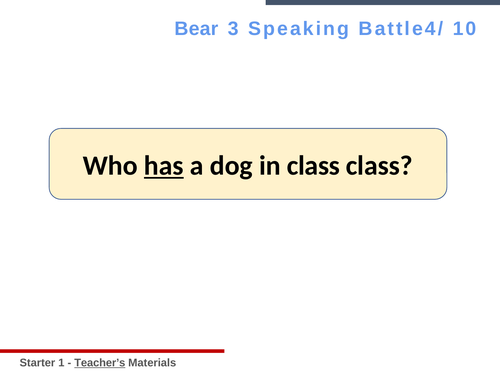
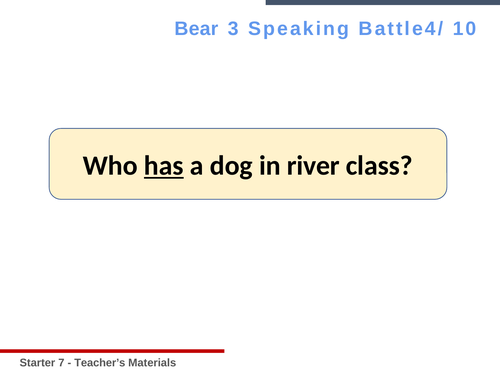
in class: class -> river (313, 166)
1: 1 -> 7 (61, 363)
Teacher’s underline: present -> none (100, 363)
